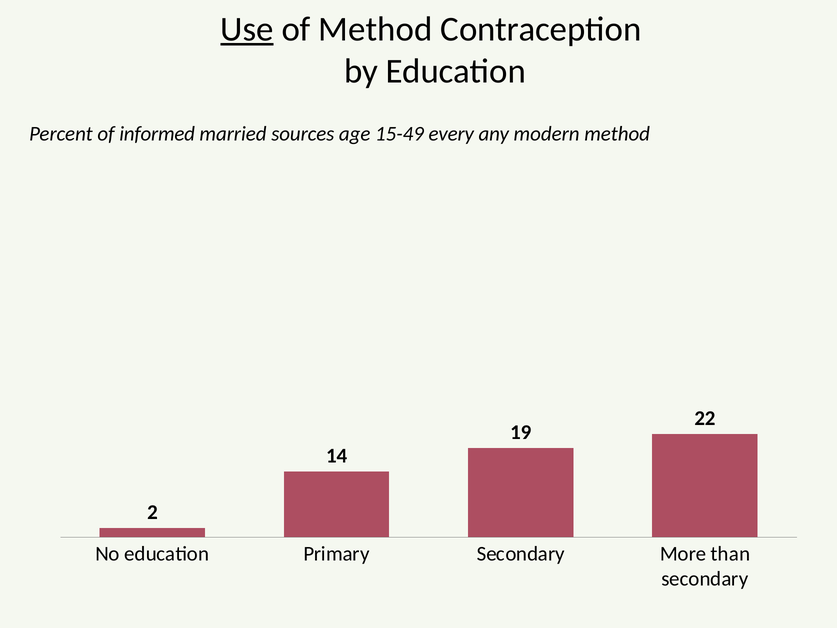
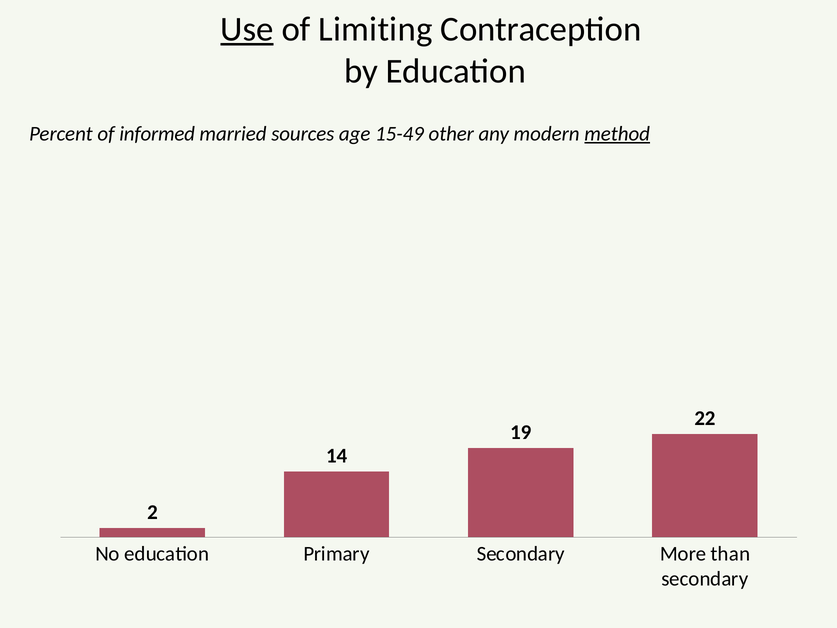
of Method: Method -> Limiting (375, 29)
every: every -> other (451, 134)
method underline: none -> present (617, 134)
